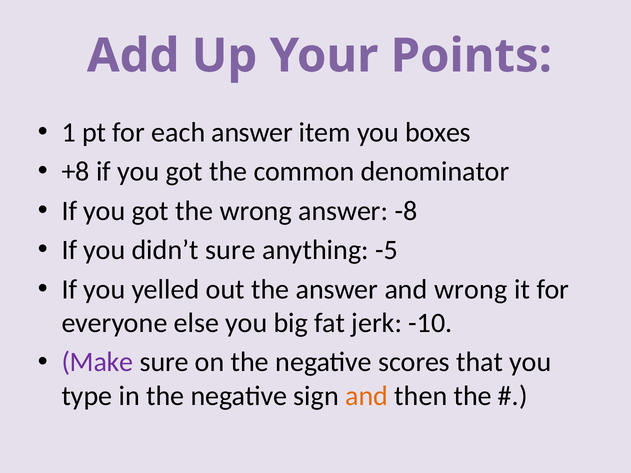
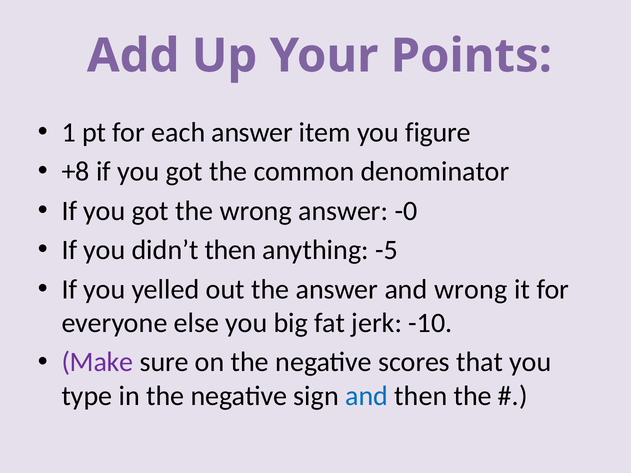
boxes: boxes -> figure (438, 132)
-8: -8 -> -0 (406, 211)
didn’t sure: sure -> then (231, 250)
and colour: orange -> blue (367, 396)
